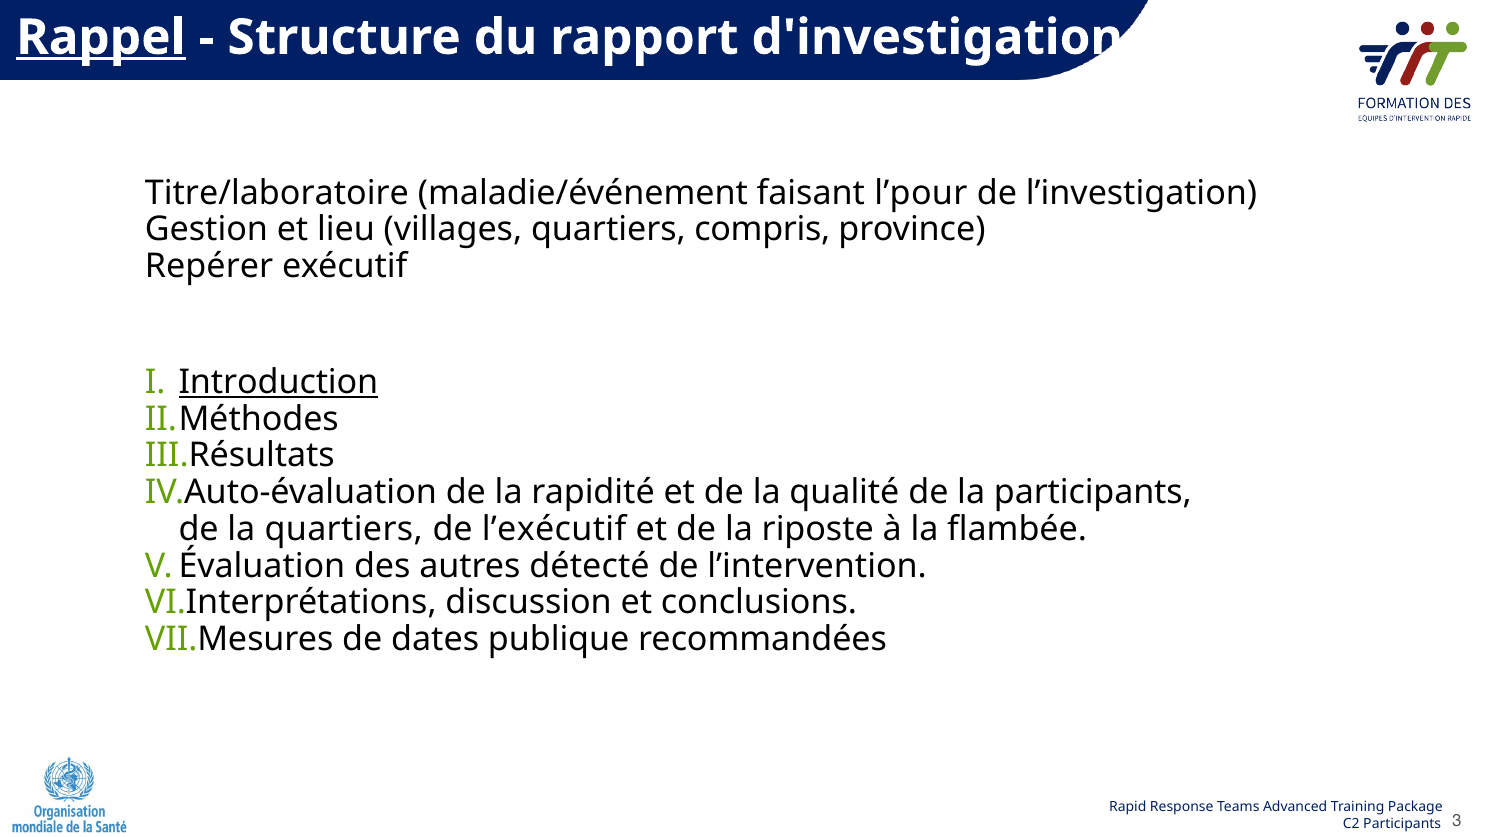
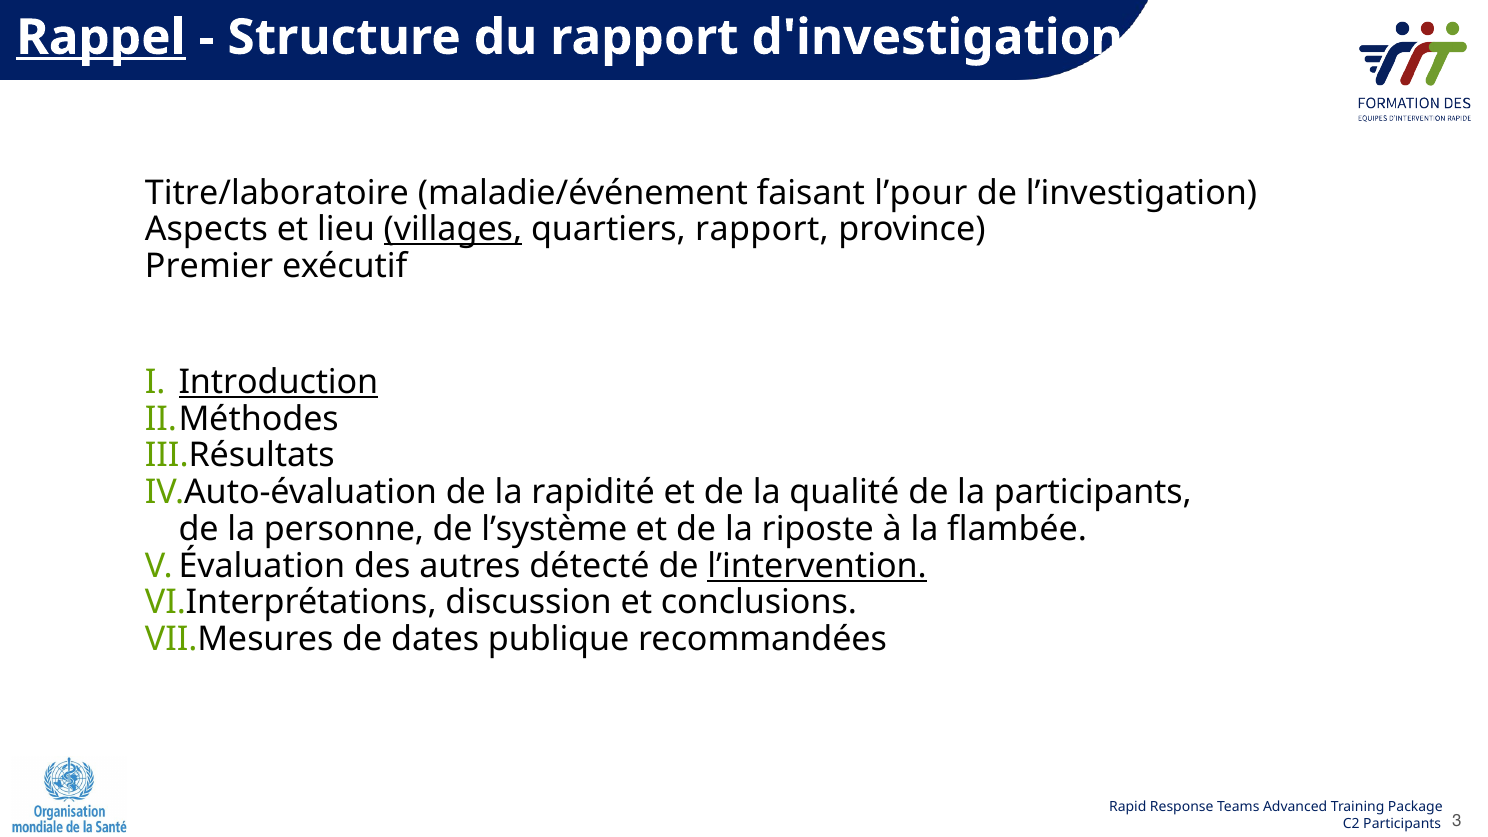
Gestion: Gestion -> Aspects (206, 230)
villages underline: none -> present (453, 230)
quartiers compris: compris -> rapport (762, 230)
Repérer: Repérer -> Premier (209, 267)
la quartiers: quartiers -> personne (344, 529)
l’exécutif: l’exécutif -> l’système (554, 529)
l’intervention underline: none -> present (817, 566)
